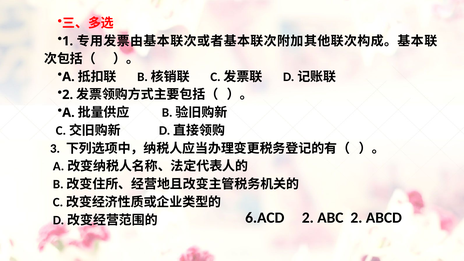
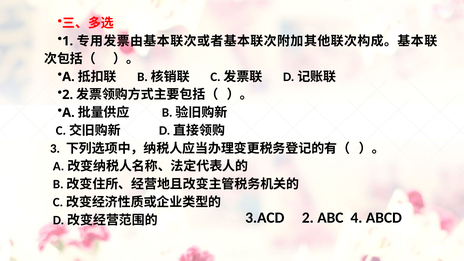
6.ACD: 6.ACD -> 3.ACD (265, 218)
ABC 2: 2 -> 4 (356, 218)
